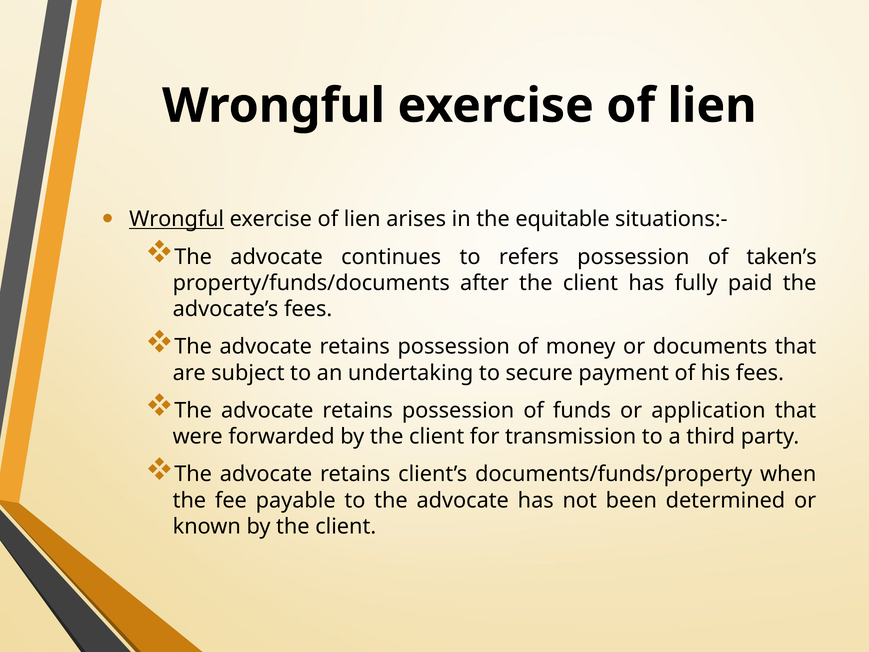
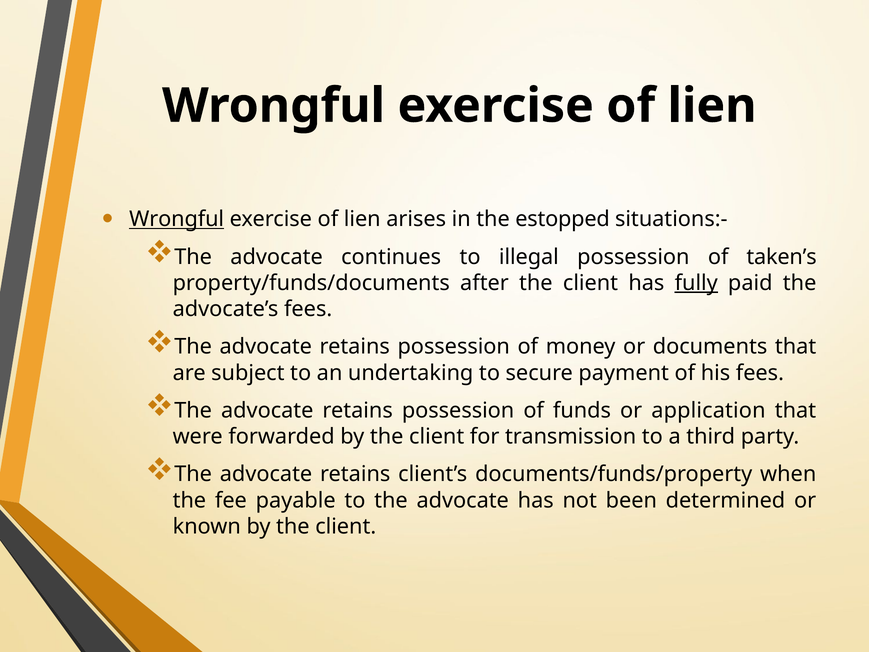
equitable: equitable -> estopped (563, 219)
refers: refers -> illegal (529, 257)
fully underline: none -> present (696, 283)
